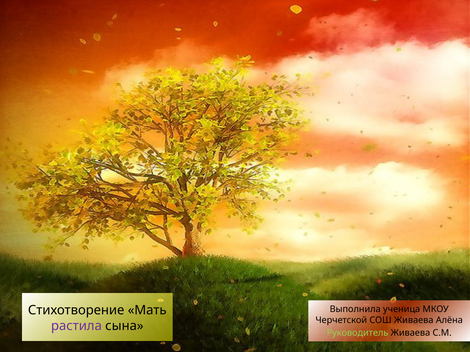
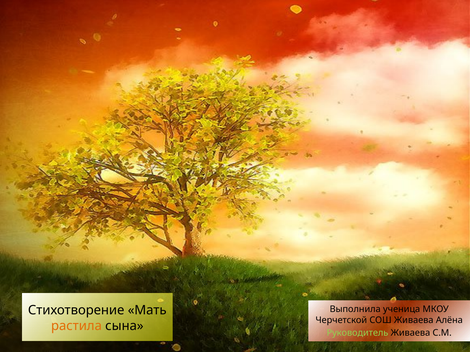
растила colour: purple -> orange (76, 326)
